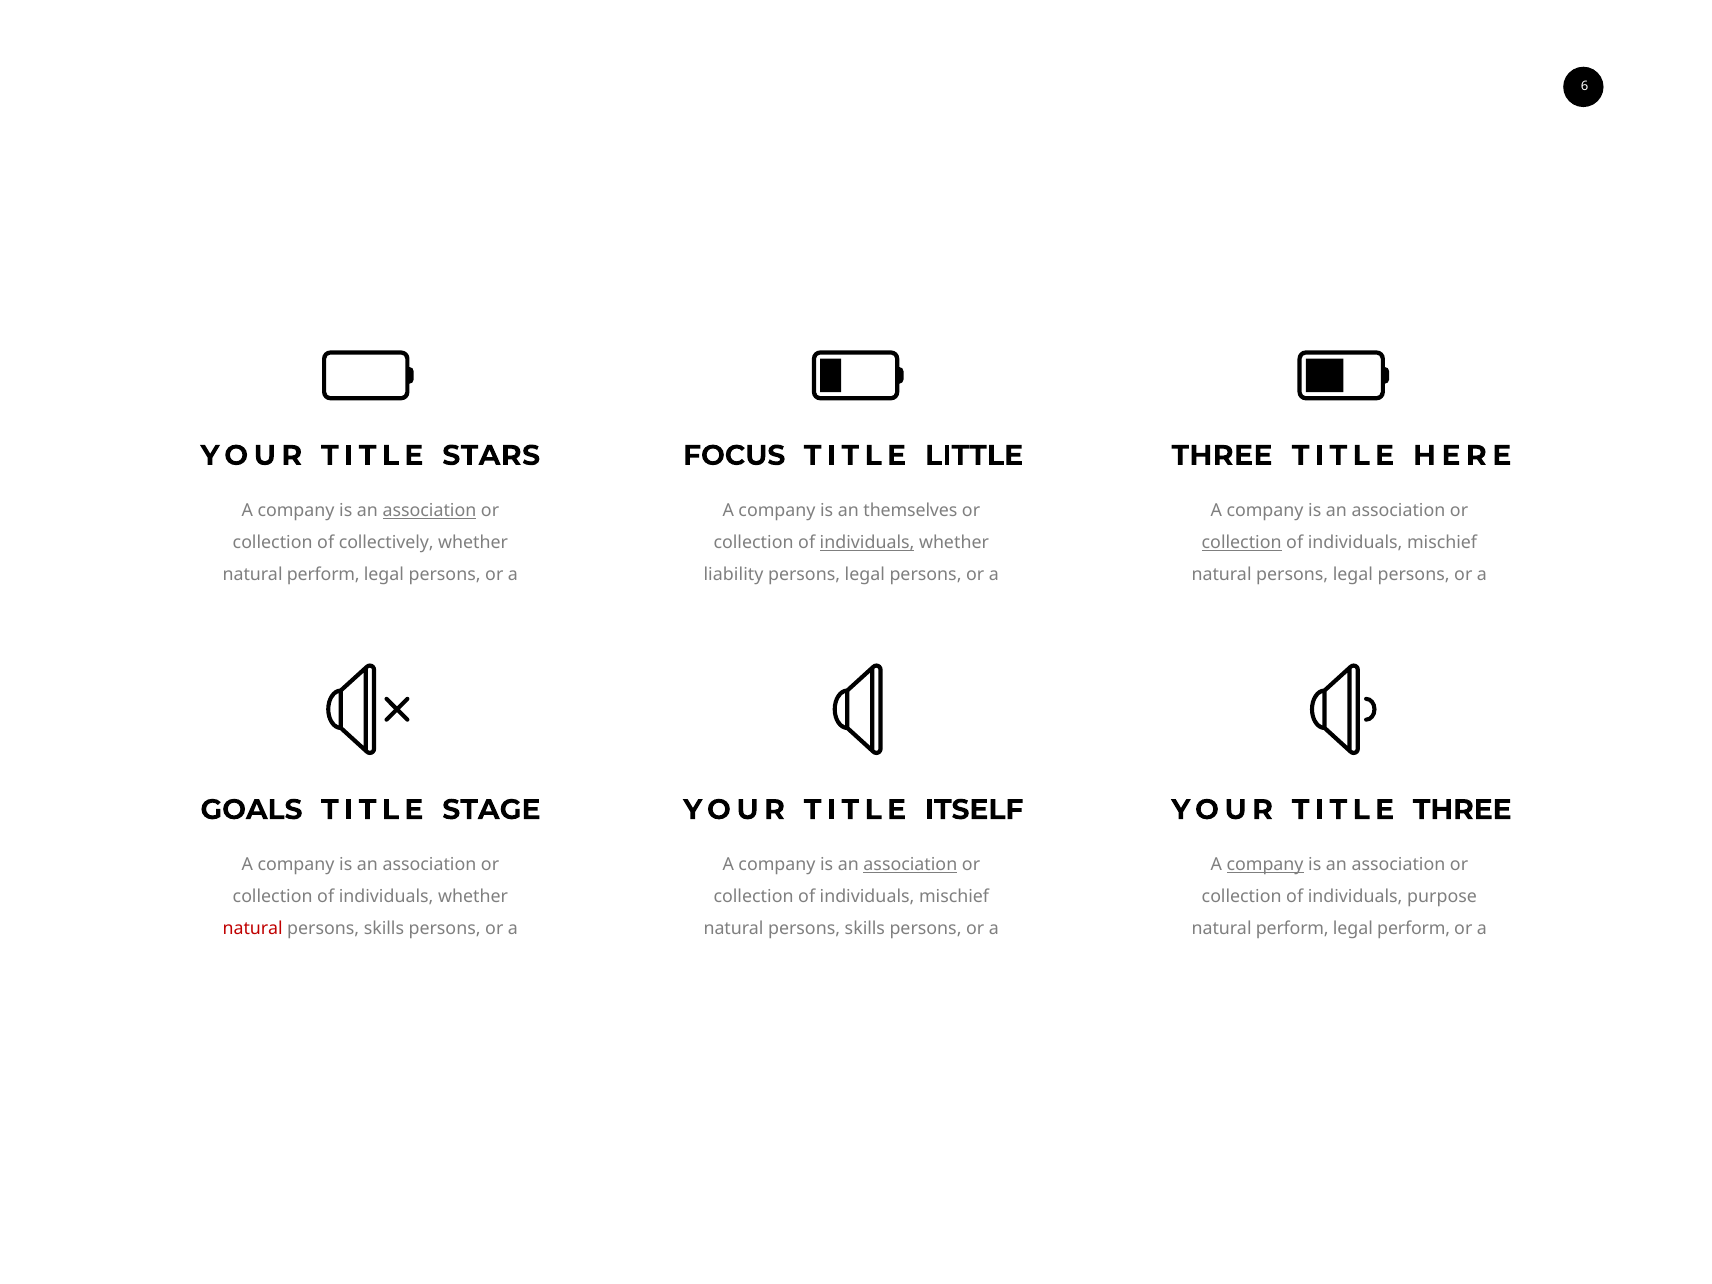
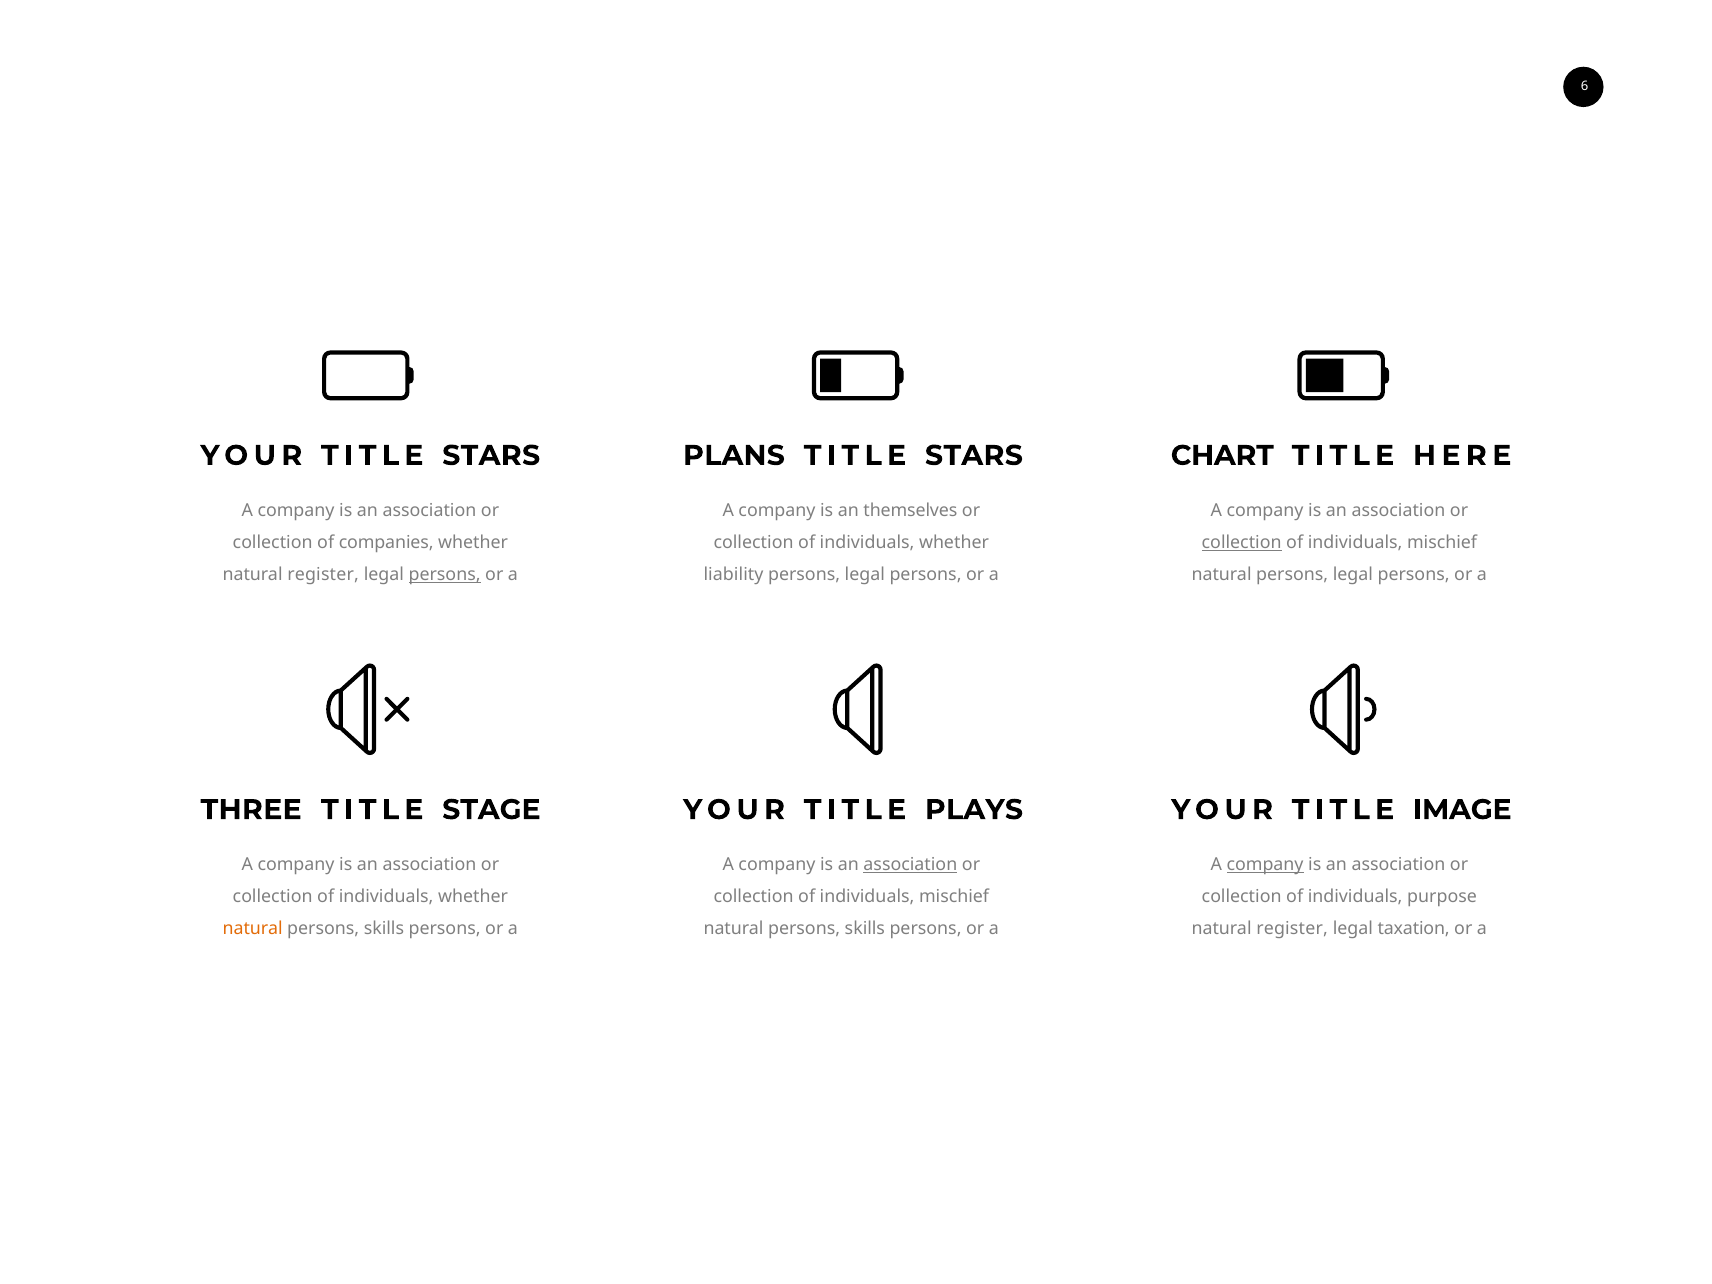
FOCUS: FOCUS -> PLANS (734, 455)
LITTLE: LITTLE -> STARS (974, 455)
THREE: THREE -> CHART (1222, 455)
association underline: present -> none (429, 510)
collectively: collectively -> companies (386, 542)
individuals underline: present -> none (867, 542)
perform: perform -> register (323, 575)
persons underline: none -> present (445, 575)
GOALS: GOALS -> THREE (251, 810)
ITSELF: ITSELF -> PLAYS (974, 810)
TITLE THREE: THREE -> IMAGE (1462, 810)
natural colour: red -> orange (253, 929)
perform: perform -> register (1292, 929)
legal perform: perform -> taxation (1414, 929)
